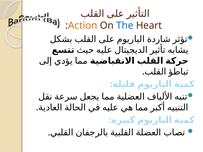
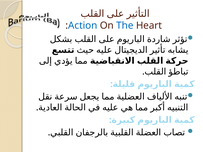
Action colour: orange -> blue (83, 26)
